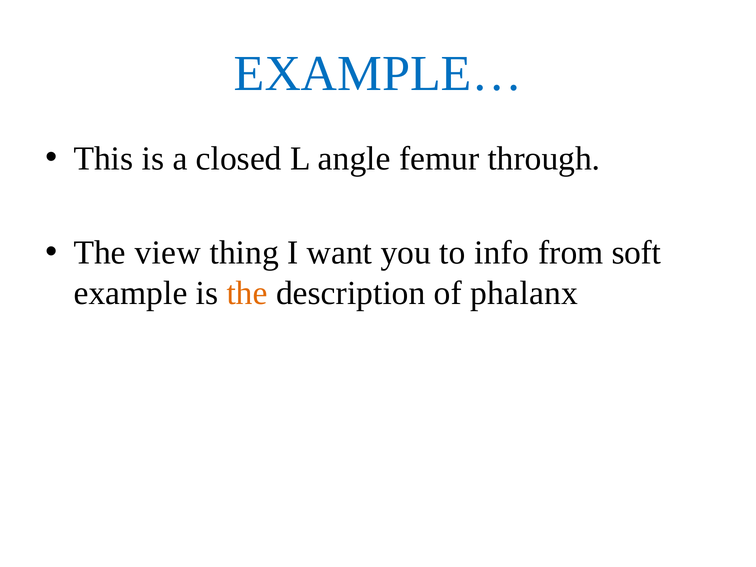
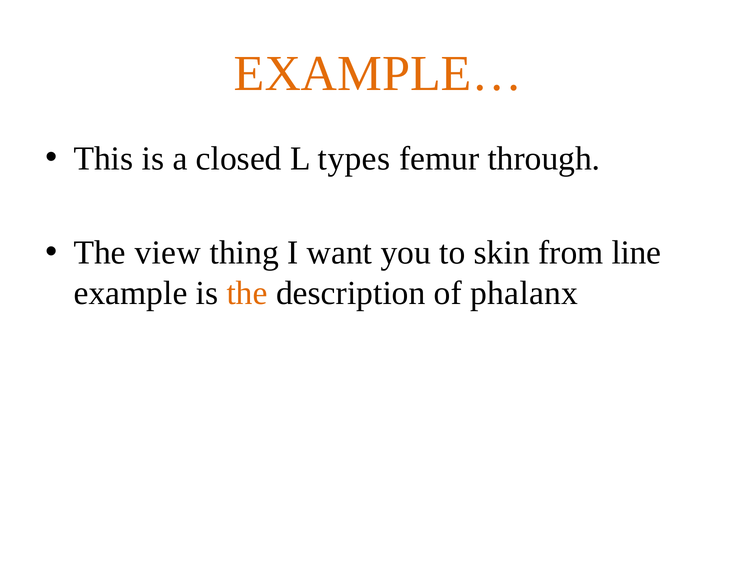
EXAMPLE… colour: blue -> orange (378, 73)
angle: angle -> types (354, 159)
info: info -> skin (502, 253)
soft: soft -> line (636, 253)
